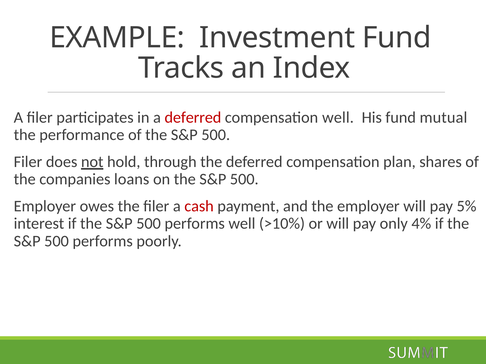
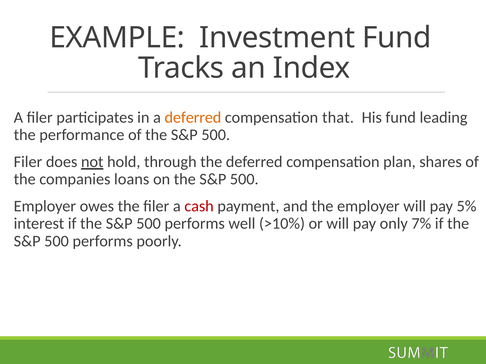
deferred colour: red -> orange (193, 118)
compensation well: well -> that (338, 118)
mutual: mutual -> leading (444, 118)
4%: 4% -> 7% (421, 224)
